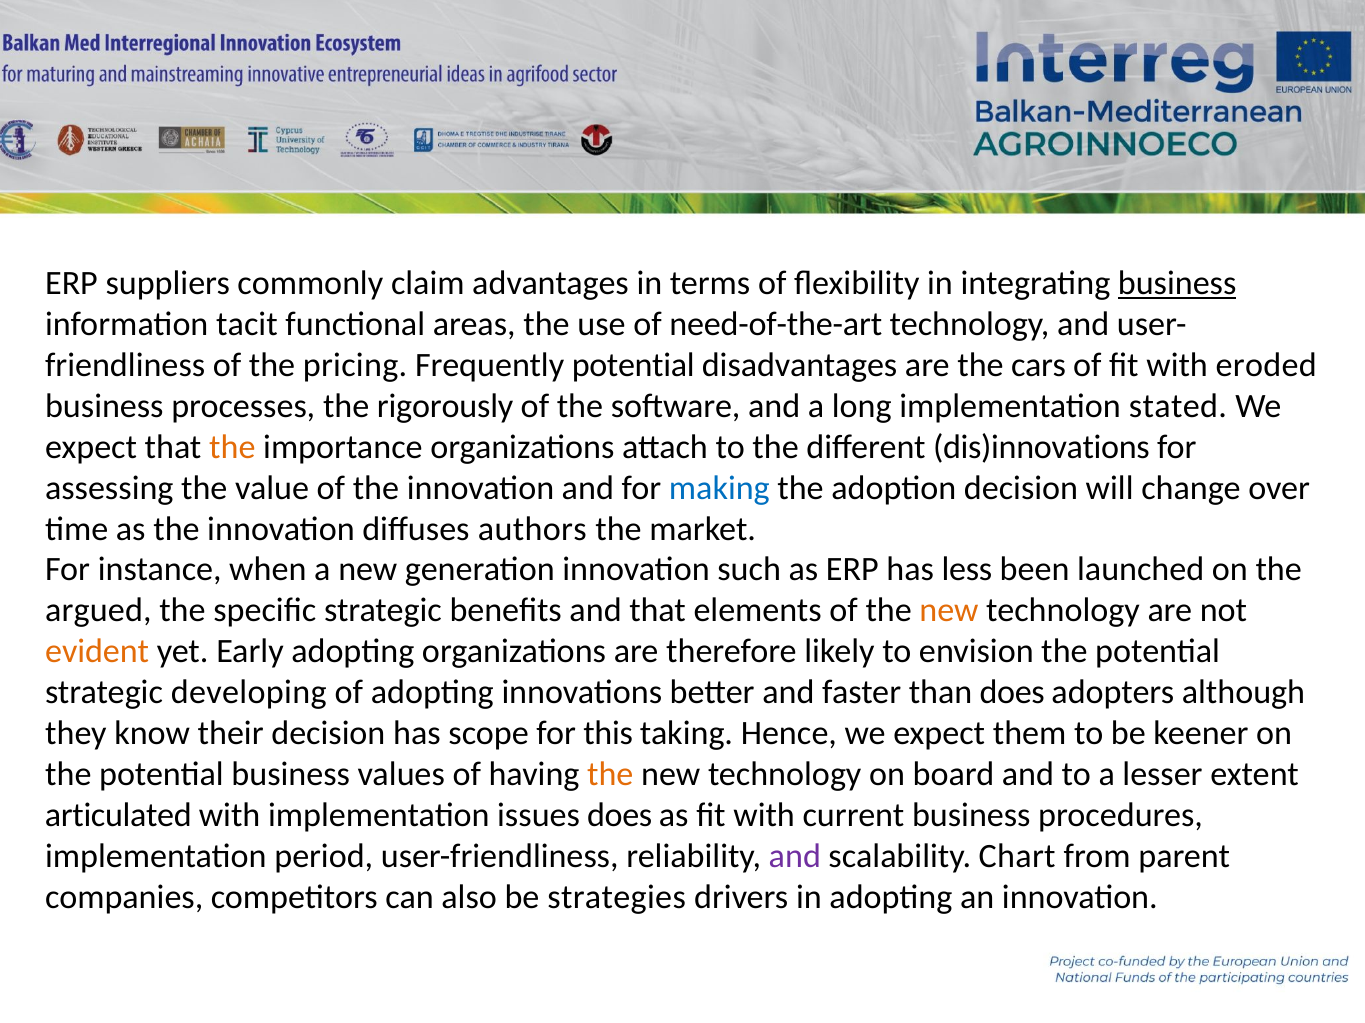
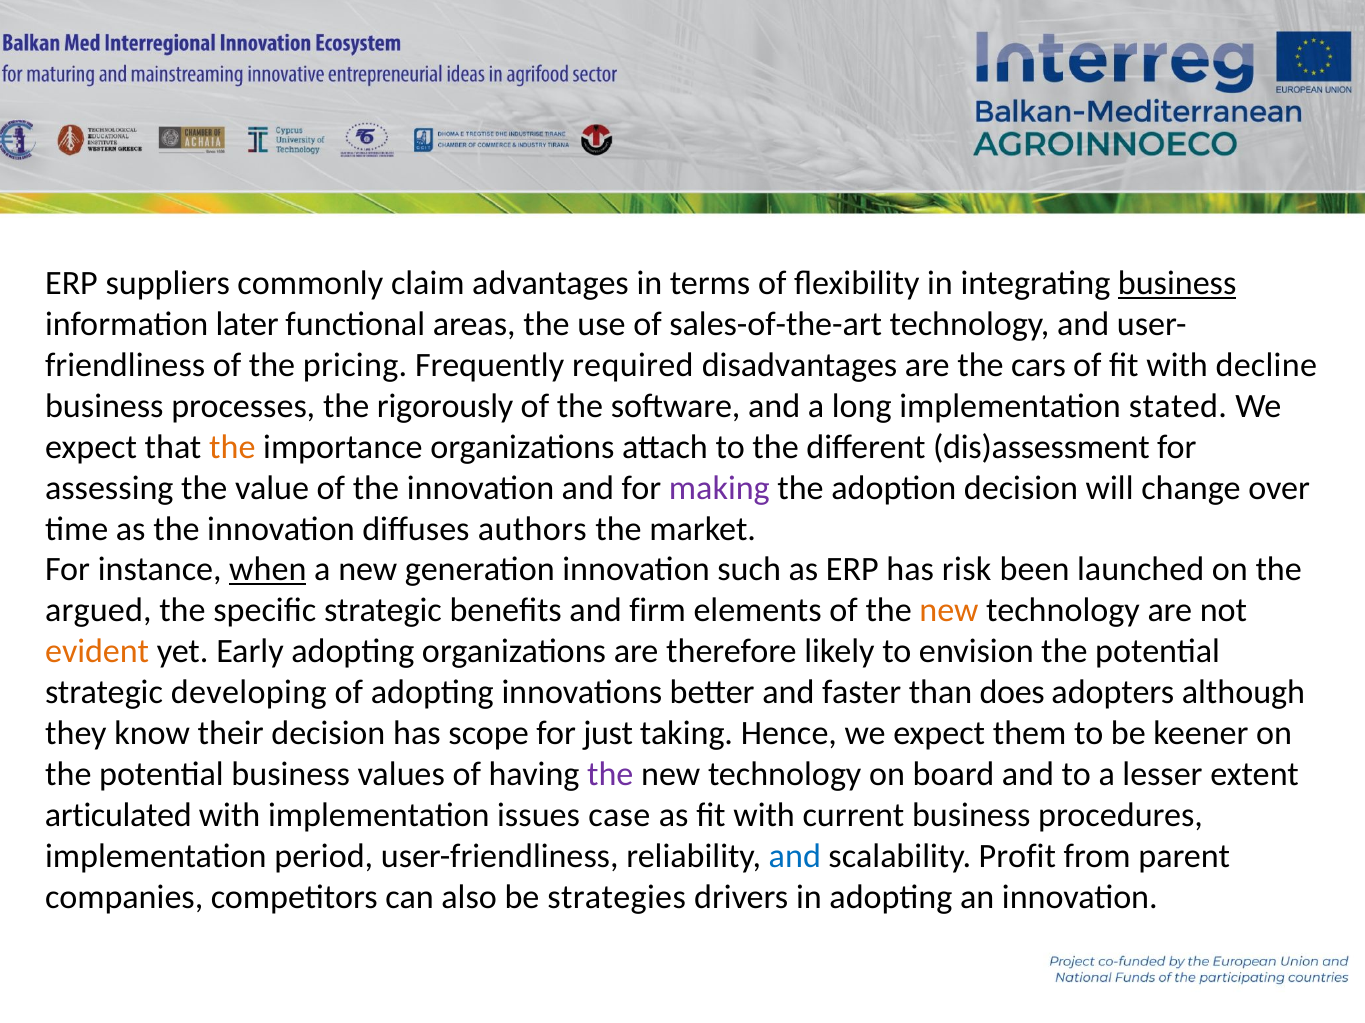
tacit: tacit -> later (247, 324)
need-of-the-art: need-of-the-art -> sales-of-the-art (776, 324)
Frequently potential: potential -> required (633, 365)
eroded: eroded -> decline (1266, 365)
dis)innovations: dis)innovations -> dis)assessment (1041, 447)
making colour: blue -> purple (719, 488)
when underline: none -> present (268, 570)
less: less -> risk (967, 570)
and that: that -> firm (658, 611)
this: this -> just (608, 734)
the colour: orange -> purple (610, 775)
issues does: does -> case (619, 816)
and colour: purple -> blue (795, 857)
Chart: Chart -> Profit (1017, 857)
